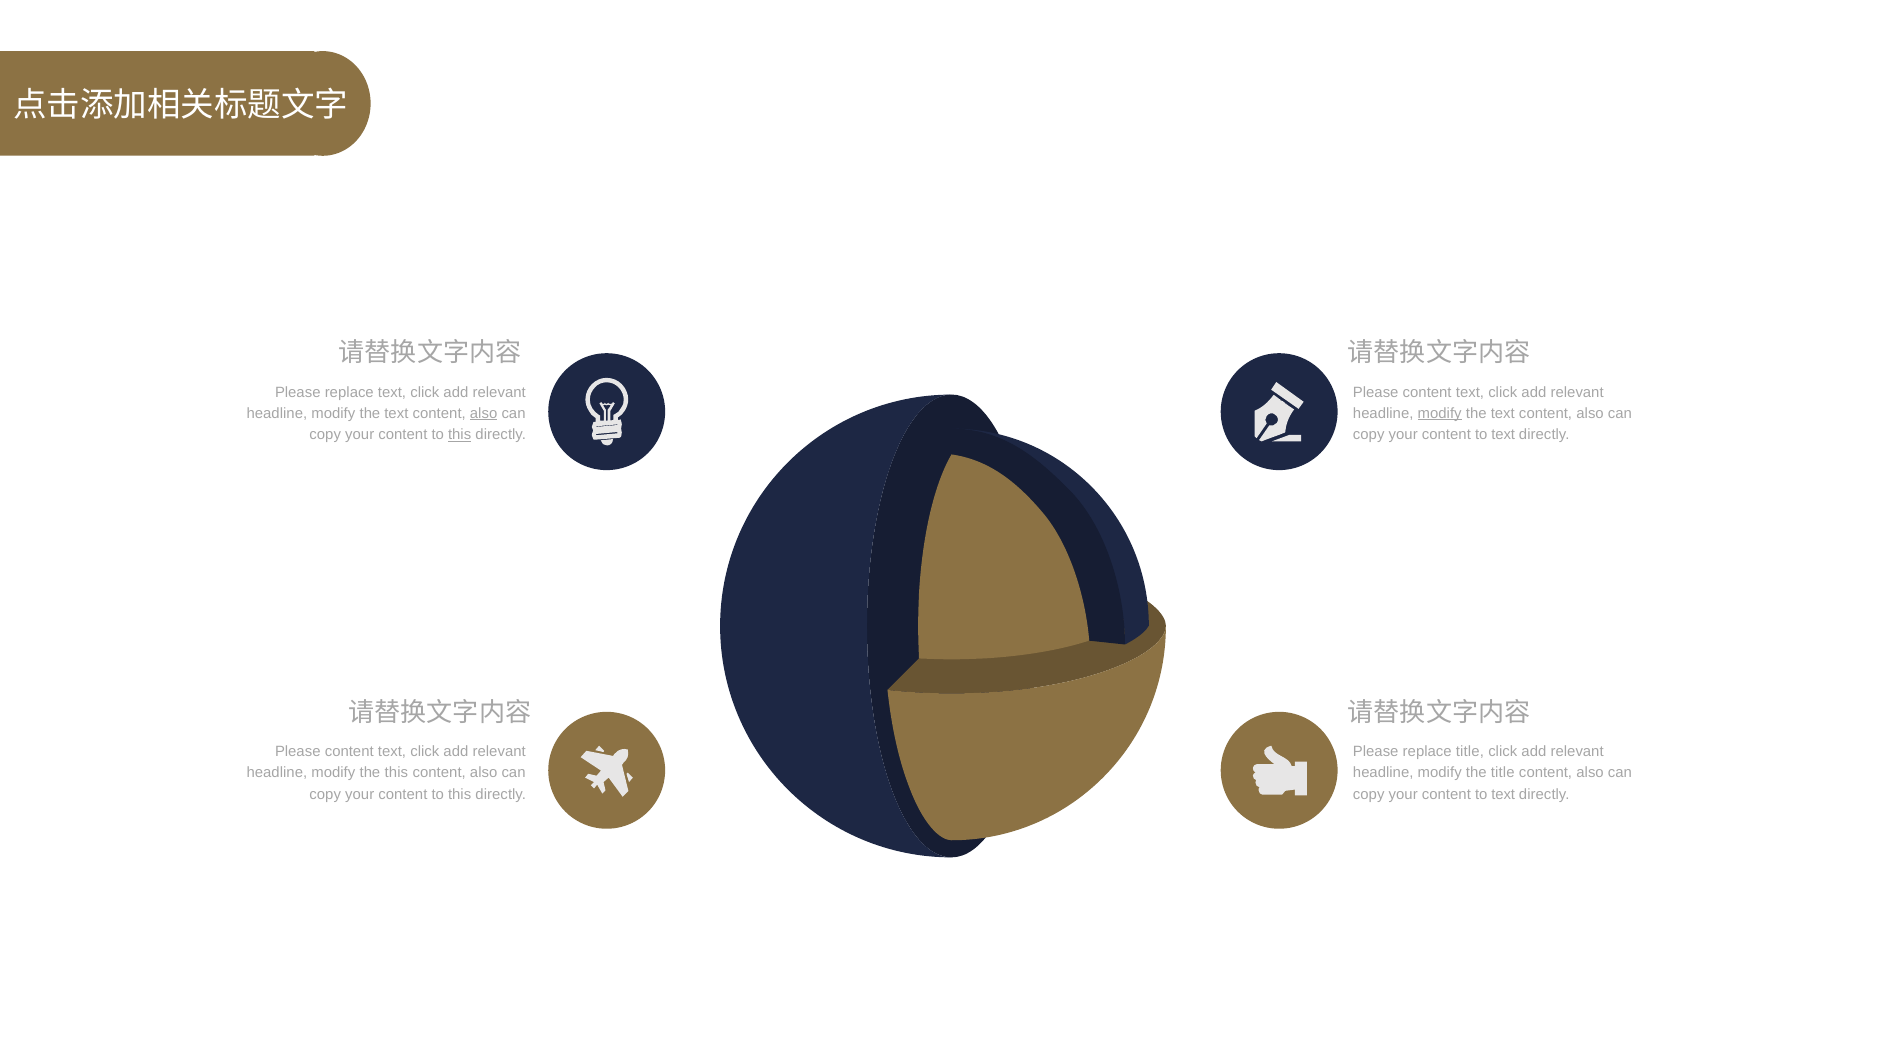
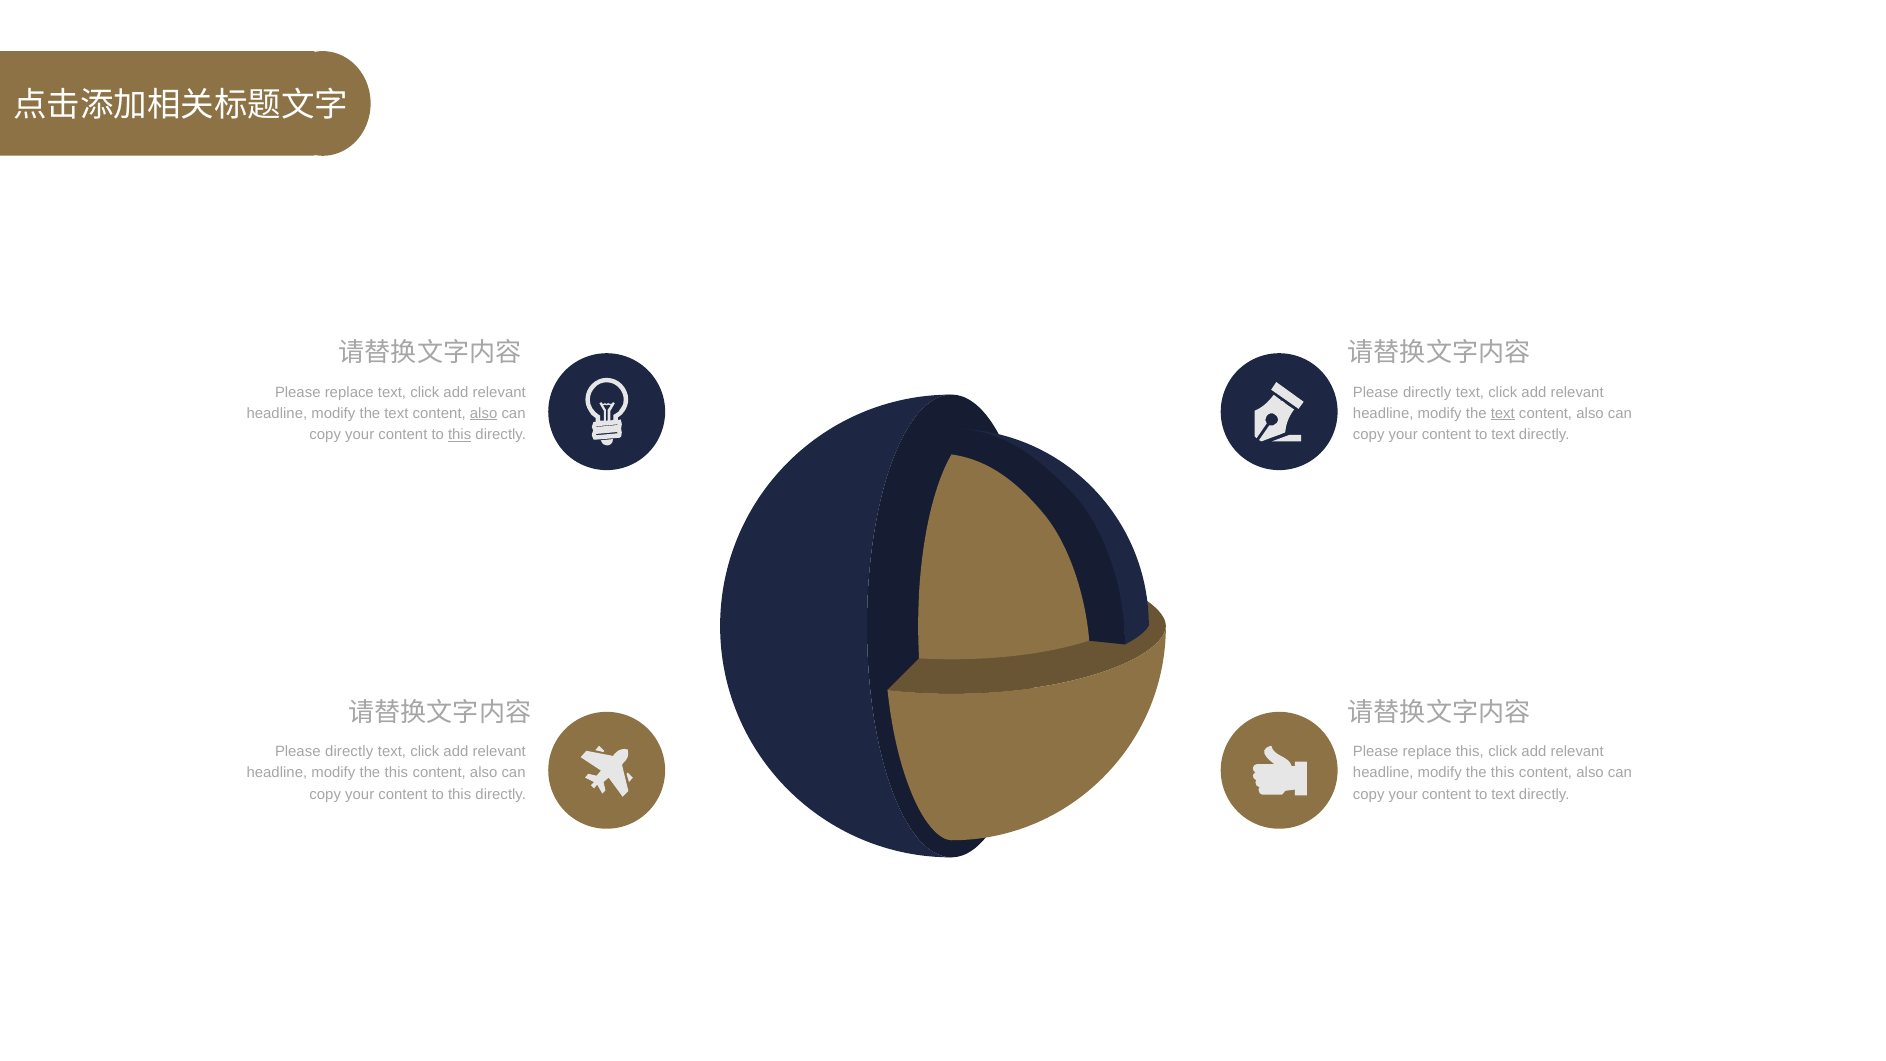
content: content -> directly (1427, 392)
modify underline: present -> none (1440, 413)
text underline: none -> present (1503, 413)
content: content -> directly (349, 751)
replace title: title -> this (1470, 751)
title: title -> this (1503, 773)
